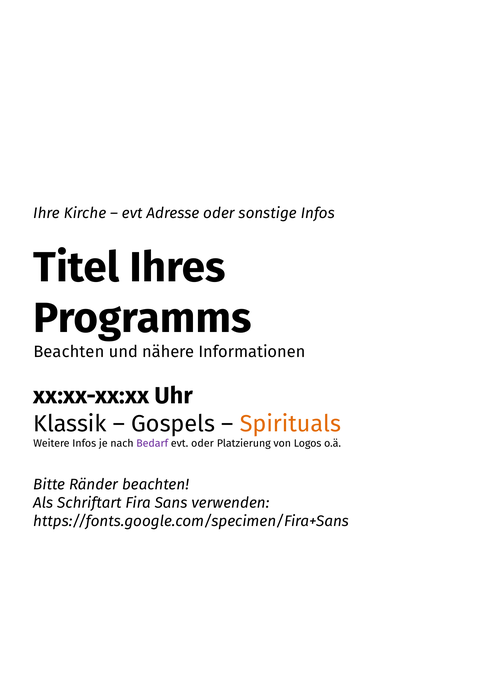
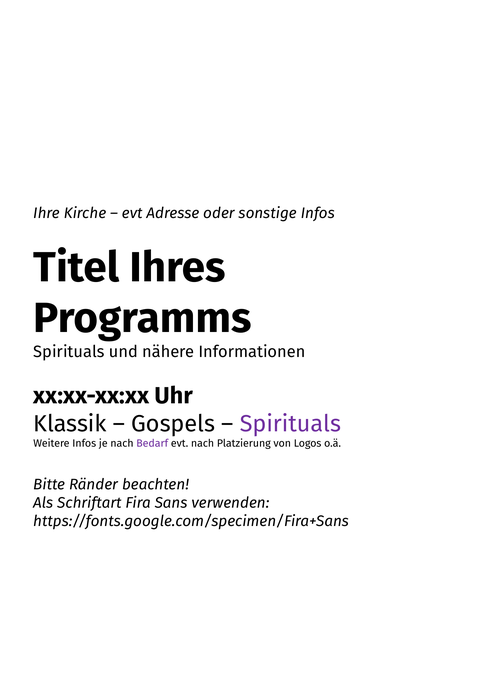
Beachten: Beachten -> Spirituals (69, 352)
Spirituals colour: orange -> purple (290, 424)
evt oder: oder -> nach (203, 444)
